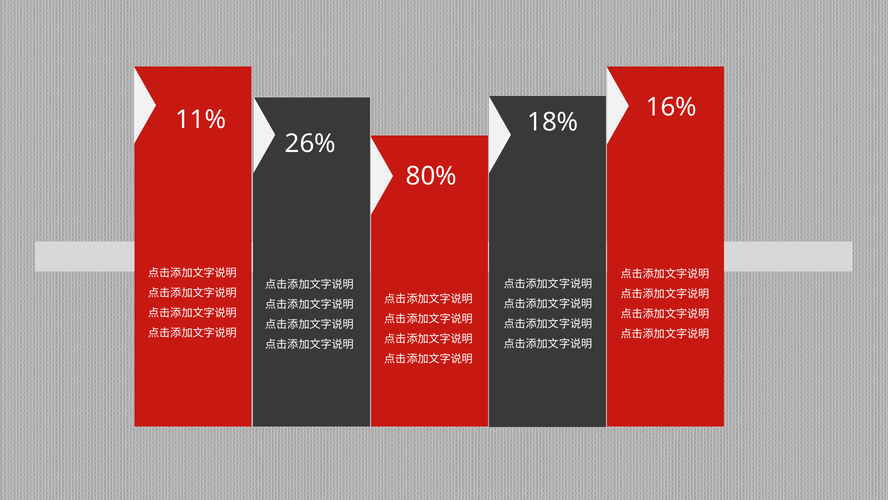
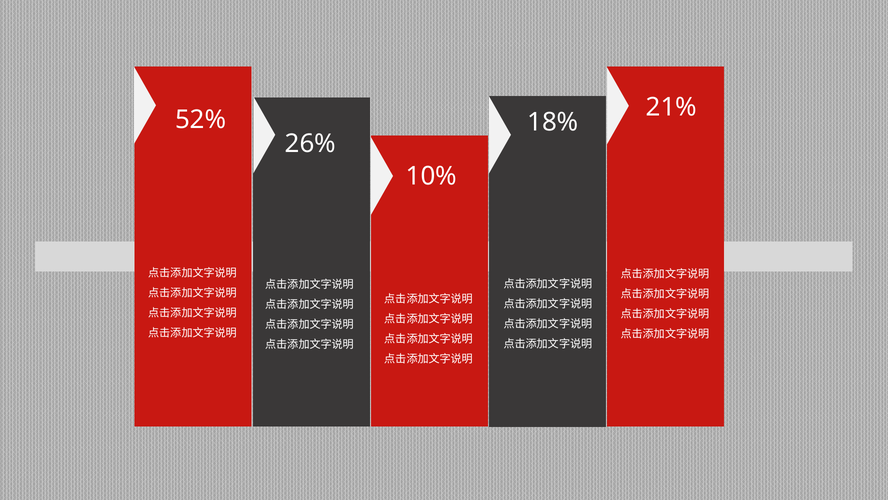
16%: 16% -> 21% (671, 107)
11%: 11% -> 52% (201, 120)
80%: 80% -> 10% (431, 176)
